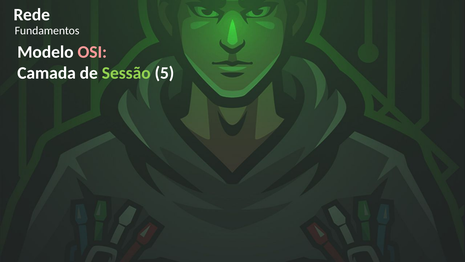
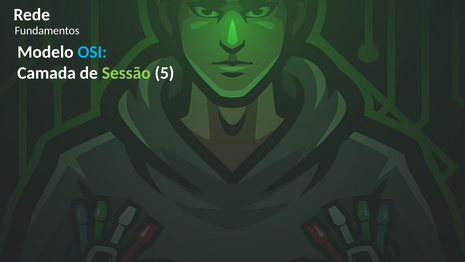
OSI colour: pink -> light blue (92, 52)
